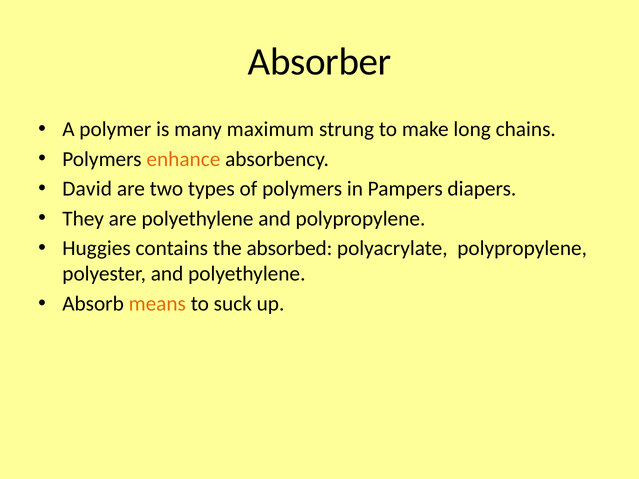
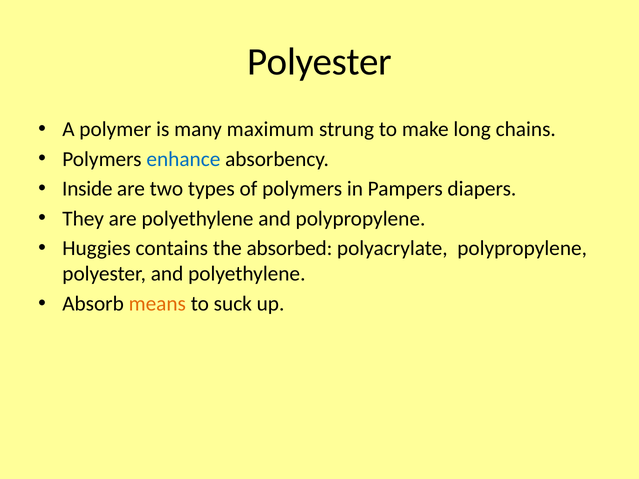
Absorber: Absorber -> Polyester (320, 62)
enhance colour: orange -> blue (183, 159)
David: David -> Inside (87, 189)
